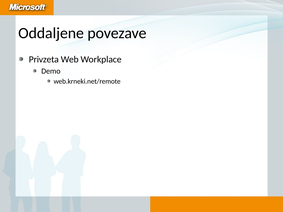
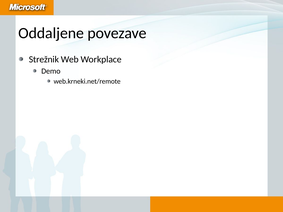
Privzeta: Privzeta -> Strežnik (44, 60)
